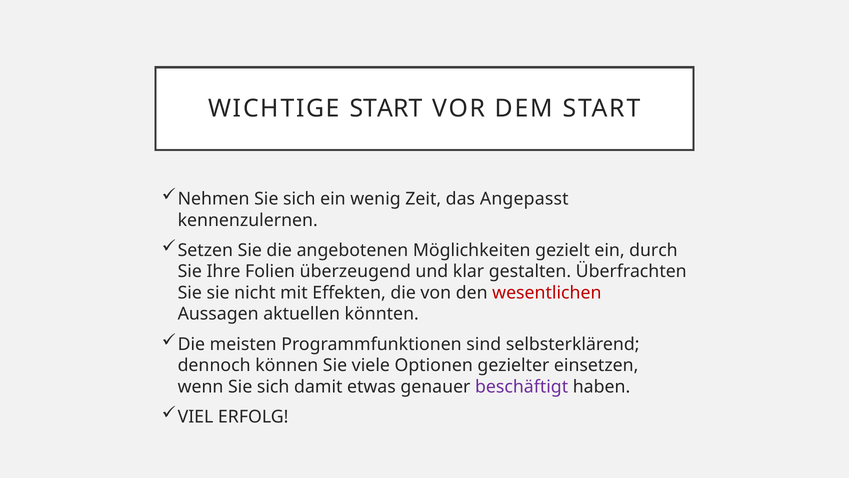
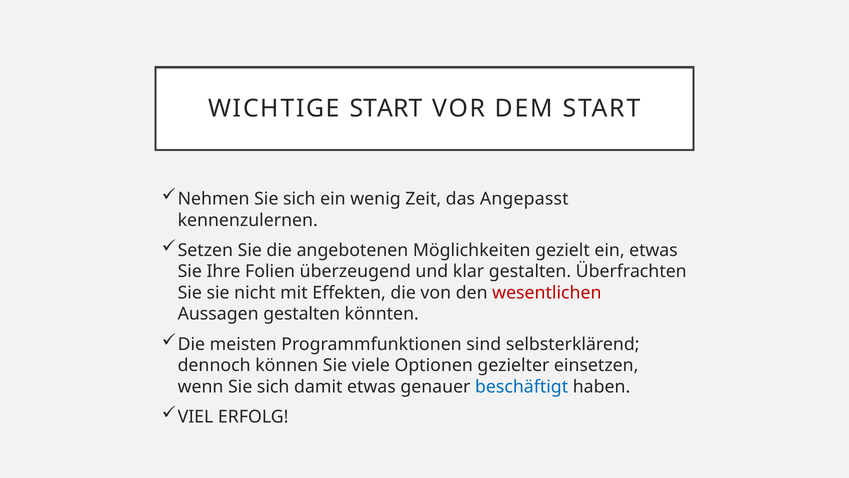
ein durch: durch -> etwas (653, 250)
Aussagen aktuellen: aktuellen -> gestalten (302, 314)
beschäftigt colour: purple -> blue (522, 386)
